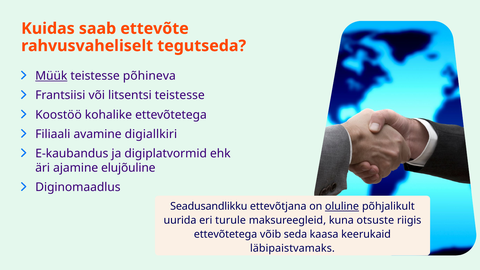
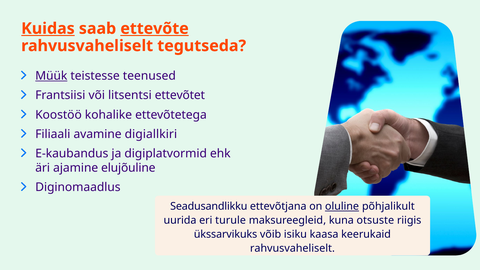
Kuidas underline: none -> present (48, 29)
ettevõte underline: none -> present (155, 29)
põhineva: põhineva -> teenused (149, 76)
litsentsi teistesse: teistesse -> ettevõtet (180, 95)
ettevõtetega: ettevõtetega -> ükssarvikuks (226, 234)
seda: seda -> isiku (295, 234)
läbipaistvamaks: läbipaistvamaks -> rahvusvaheliselt (292, 248)
